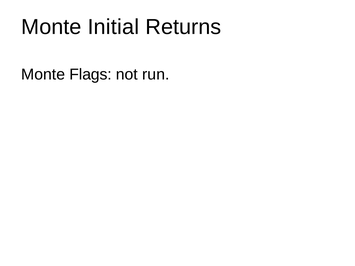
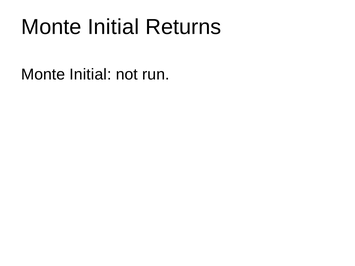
Flags: Flags -> Initial (90, 74)
